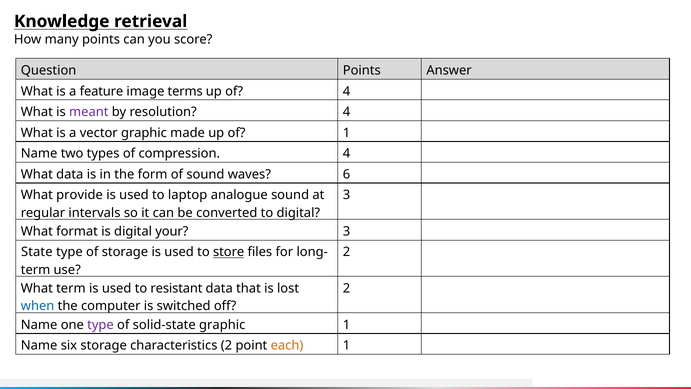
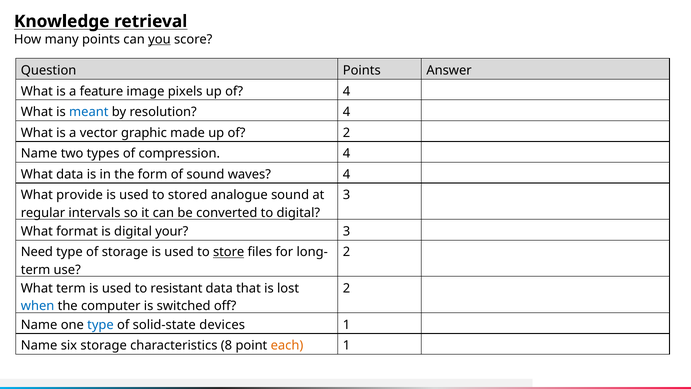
you underline: none -> present (159, 39)
terms: terms -> pixels (185, 91)
meant colour: purple -> blue (89, 112)
of 1: 1 -> 2 (347, 133)
waves 6: 6 -> 4 (347, 174)
laptop: laptop -> stored (188, 195)
State: State -> Need (37, 252)
type colour: purple -> blue (100, 325)
solid-state graphic: graphic -> devices (222, 325)
characteristics 2: 2 -> 8 (226, 345)
